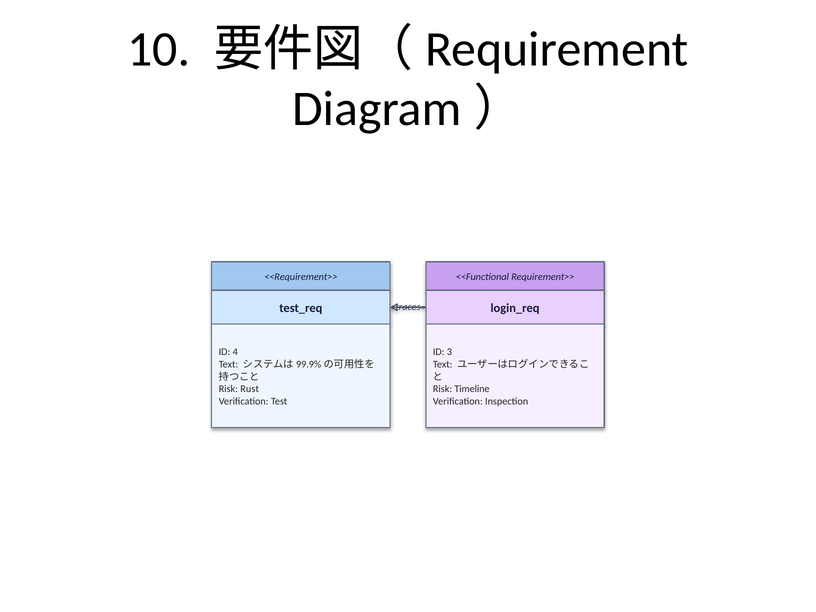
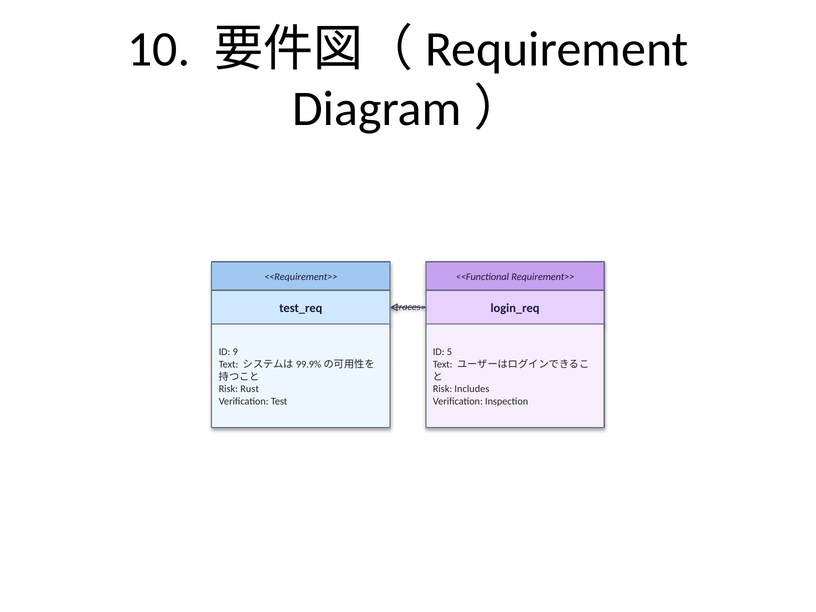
4: 4 -> 9 (235, 352)
3: 3 -> 5 (449, 352)
Timeline: Timeline -> Includes (472, 389)
